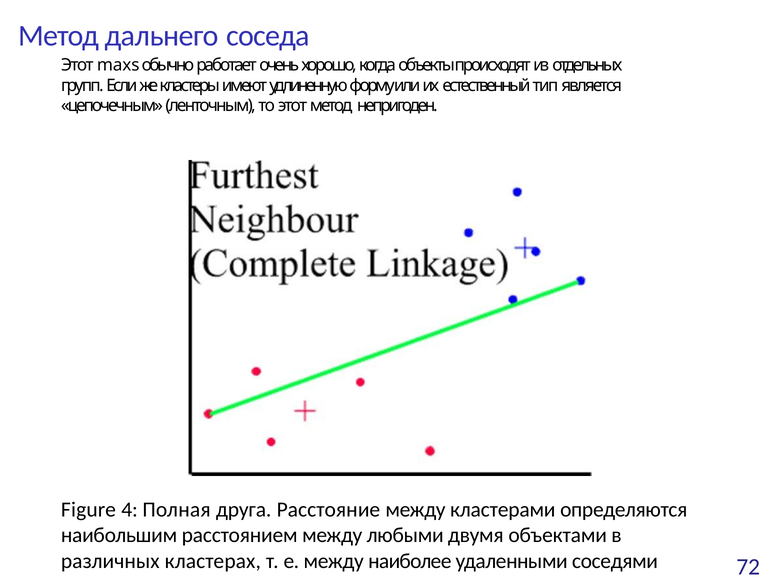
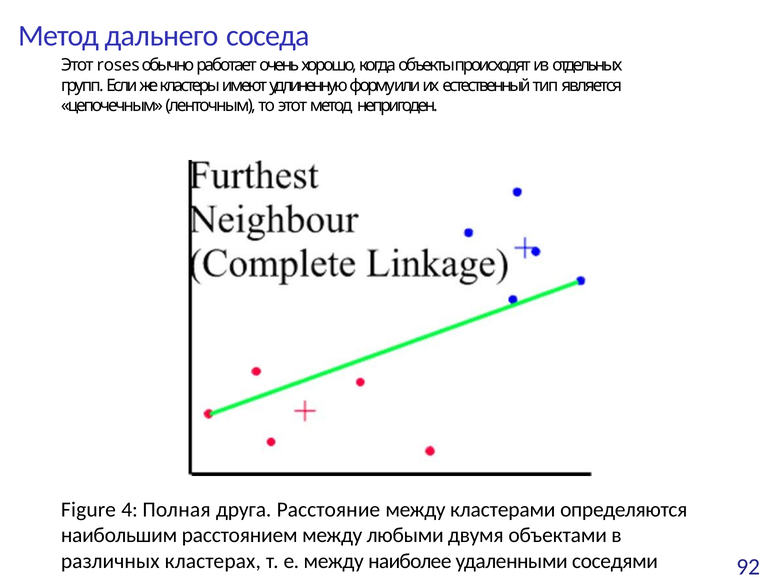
maxs: maxs -> roses (118, 65)
72: 72 -> 92 (748, 567)
